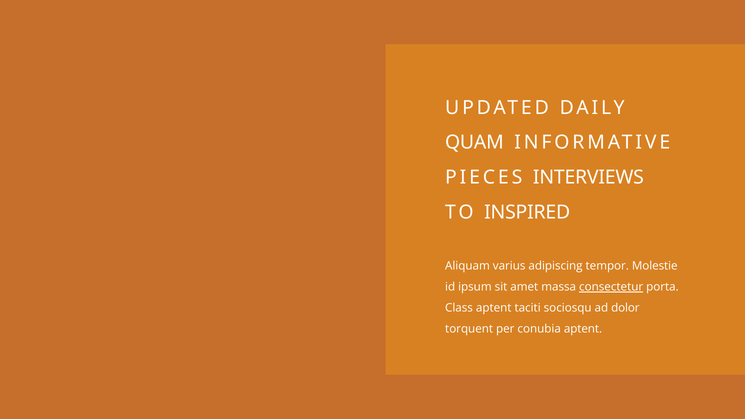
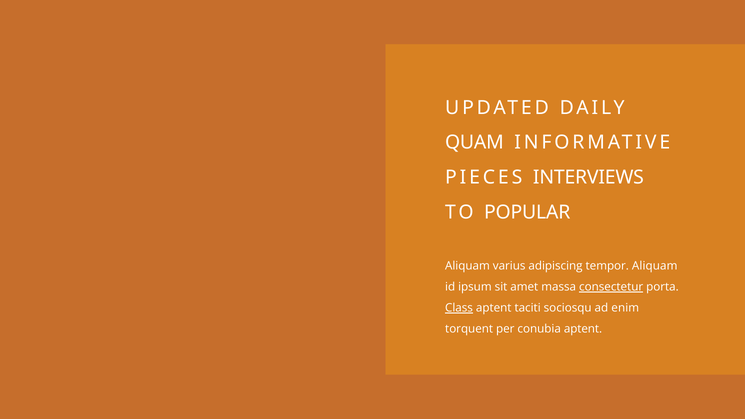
INSPIRED: INSPIRED -> POPULAR (527, 212)
tempor Molestie: Molestie -> Aliquam (655, 266)
Class underline: none -> present (459, 308)
dolor: dolor -> enim (625, 308)
